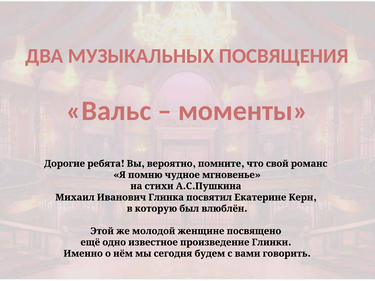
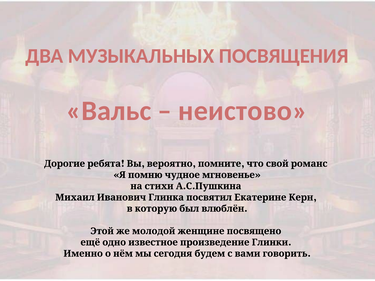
моменты: моменты -> неистово (243, 111)
